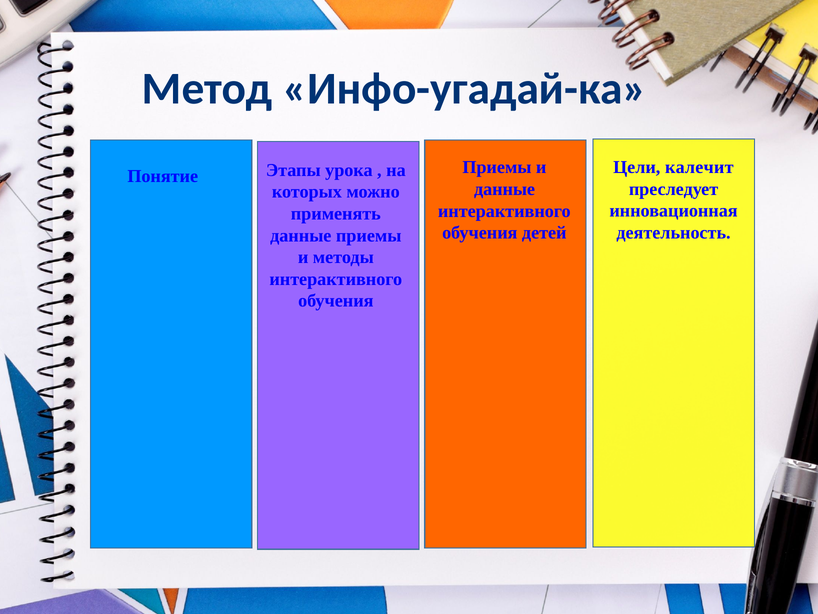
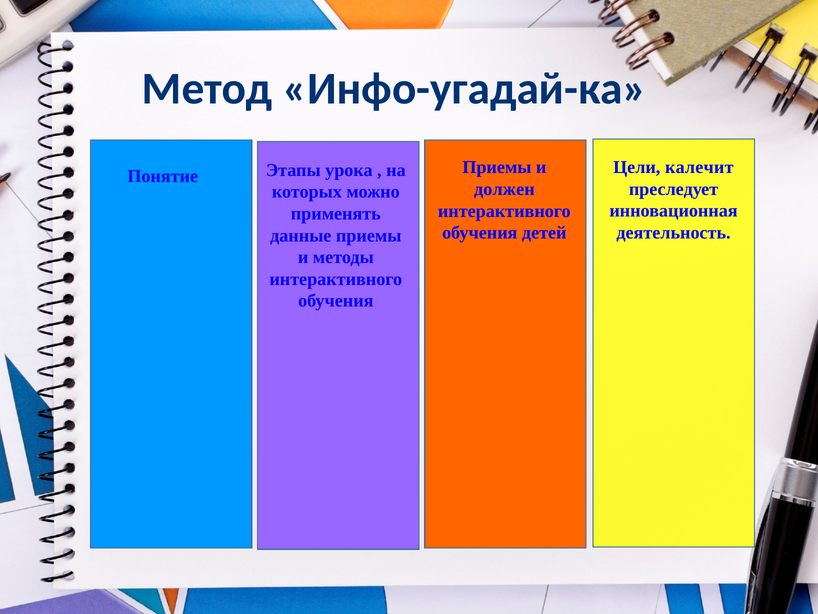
данные: данные -> должен (504, 189)
